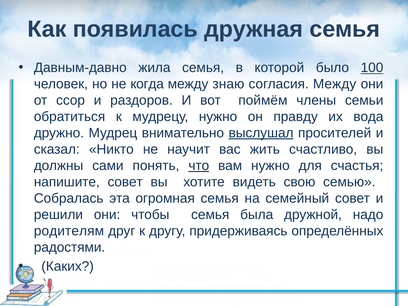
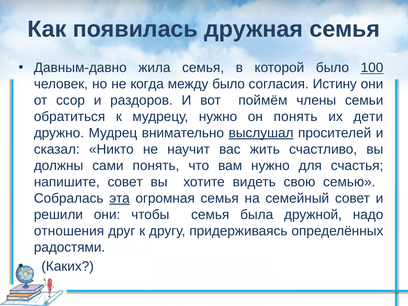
между знаю: знаю -> было (229, 84)
согласия Между: Между -> Истину (335, 84)
он правду: правду -> понять (296, 117)
вода: вода -> дети (368, 117)
что underline: present -> none (199, 166)
эта underline: none -> present (120, 198)
родителям: родителям -> отношения (69, 231)
